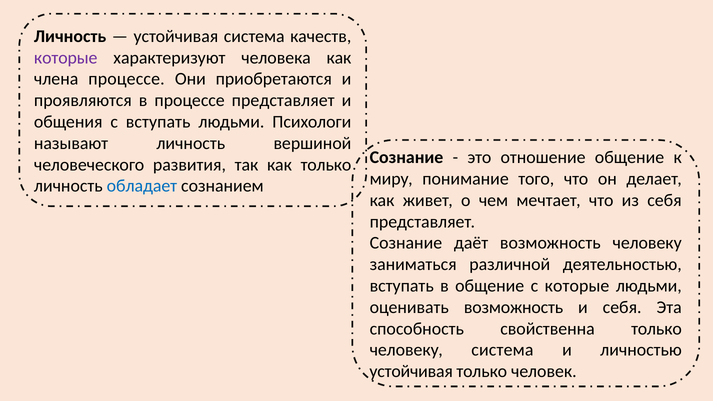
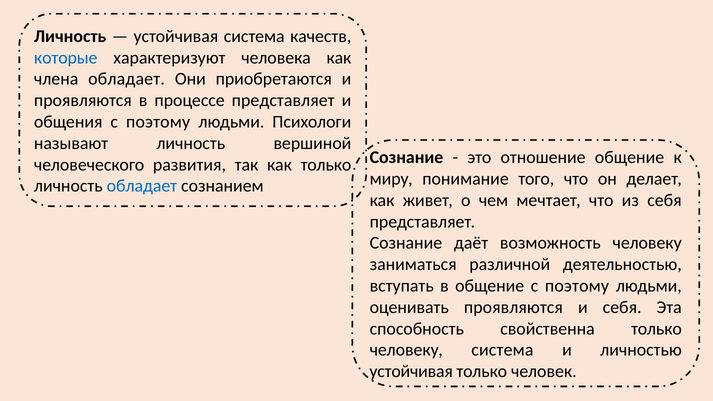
которые colour: purple -> blue (66, 58)
члена процессе: процессе -> обладает (127, 79)
общения с вступать: вступать -> поэтому (158, 122)
общение с которые: которые -> поэтому (577, 286)
оценивать возможность: возможность -> проявляются (513, 307)
